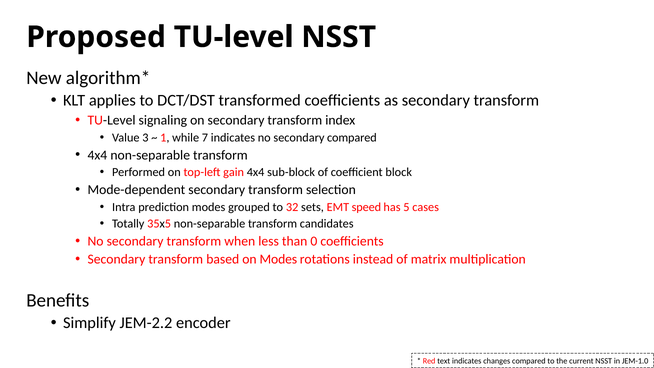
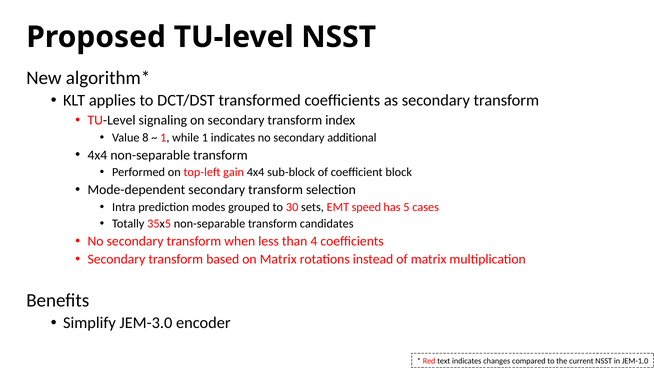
3: 3 -> 8 (145, 138)
while 7: 7 -> 1 (205, 138)
secondary compared: compared -> additional (352, 138)
32: 32 -> 30 (292, 207)
0: 0 -> 4 (314, 241)
on Modes: Modes -> Matrix (278, 259)
JEM-2.2: JEM-2.2 -> JEM-3.0 (146, 323)
